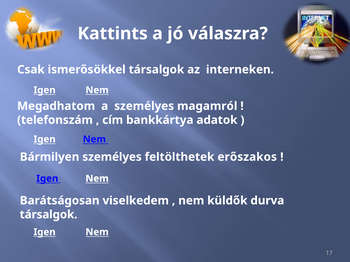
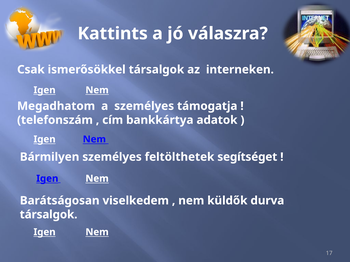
magamról: magamról -> támogatja (207, 106)
erőszakos: erőszakos -> segítséget (247, 157)
